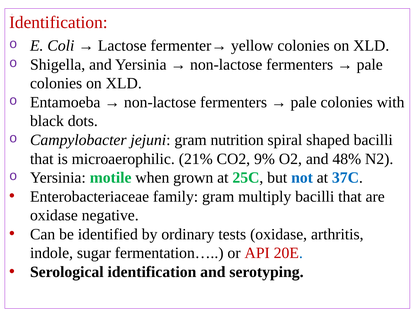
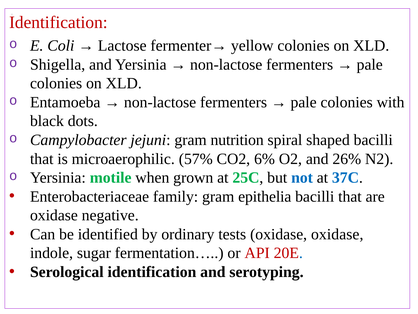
21%: 21% -> 57% (196, 159)
9%: 9% -> 6% (265, 159)
48%: 48% -> 26% (347, 159)
multiply: multiply -> epithelia (265, 196)
oxidase arthritis: arthritis -> oxidase (337, 234)
